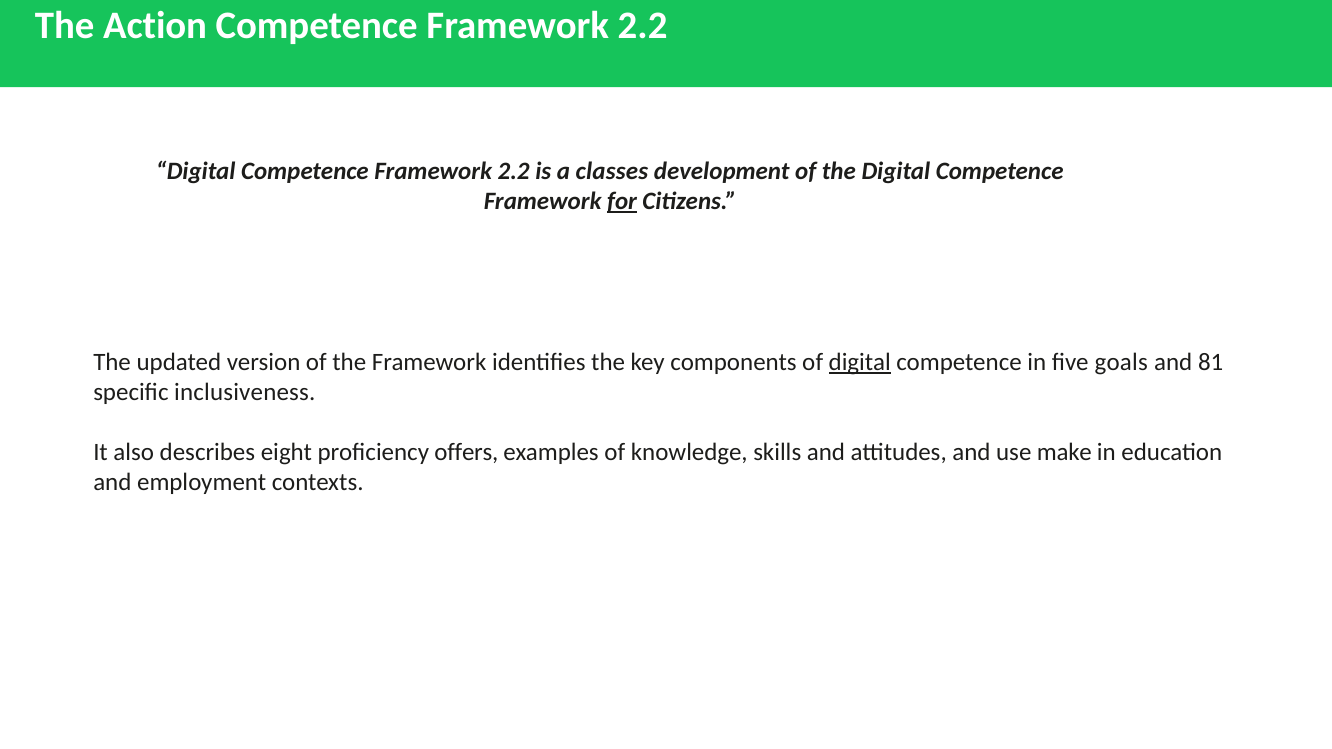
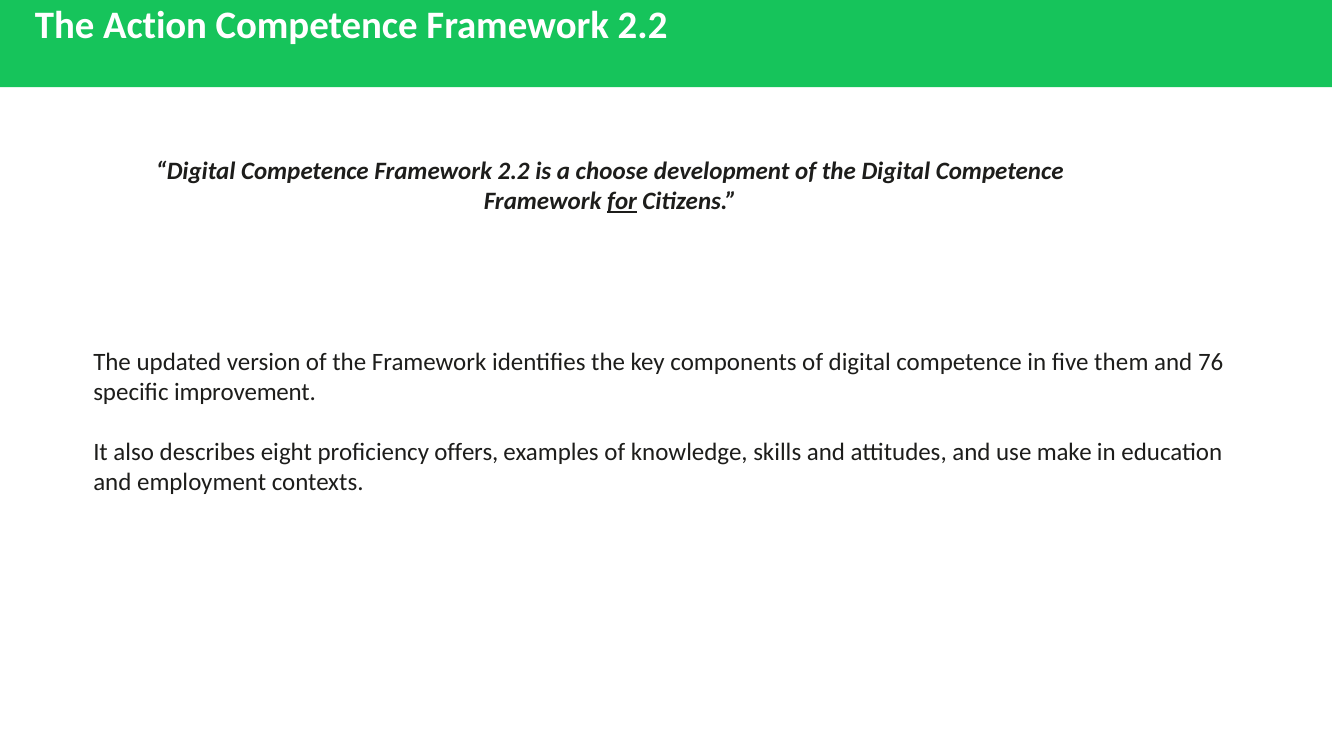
classes: classes -> choose (612, 171)
digital underline: present -> none (860, 362)
goals: goals -> them (1121, 362)
81: 81 -> 76 (1211, 362)
inclusiveness: inclusiveness -> improvement (245, 392)
